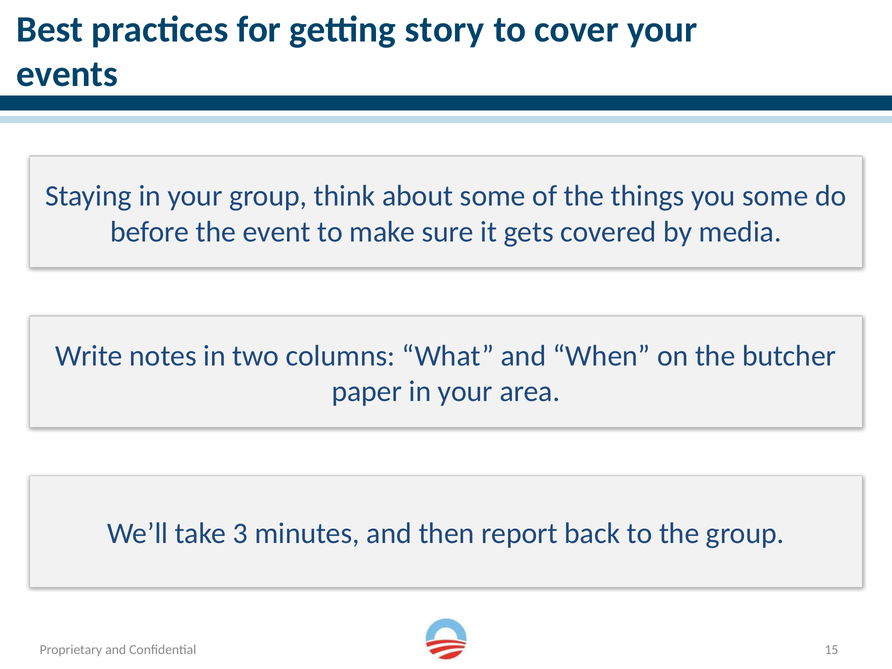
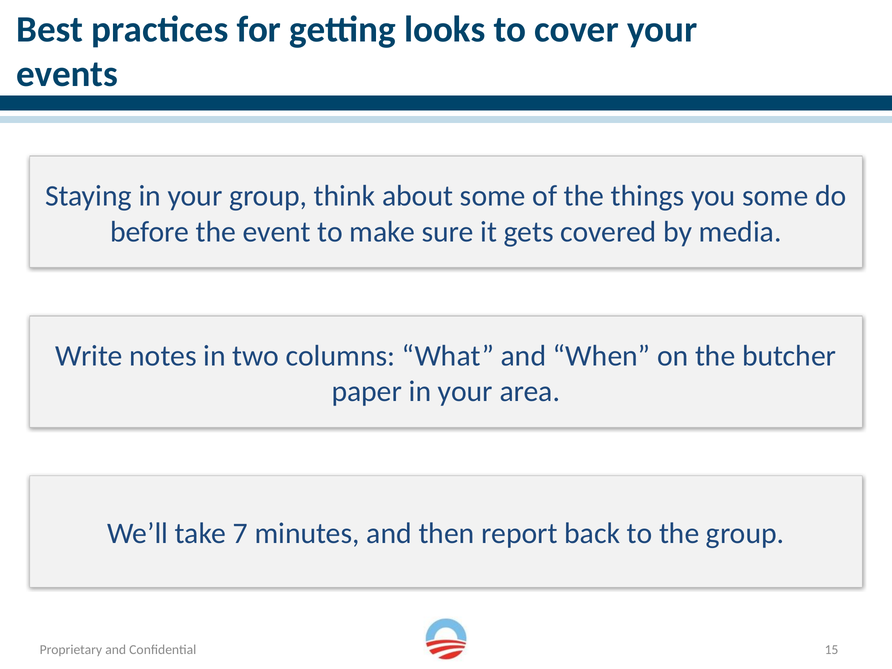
story: story -> looks (445, 29)
3: 3 -> 7 (240, 534)
